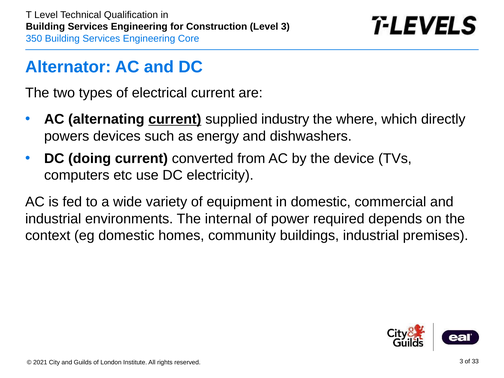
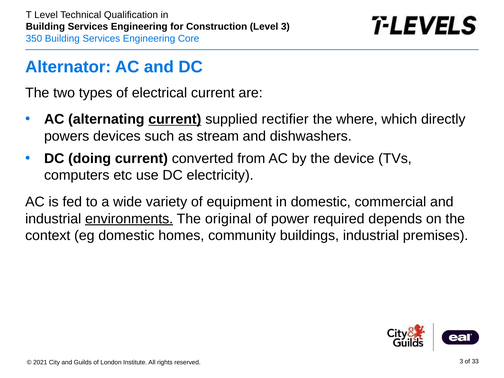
industry: industry -> rectifier (285, 119)
energy: energy -> stream (218, 136)
environments underline: none -> present (129, 219)
internal: internal -> original (228, 219)
